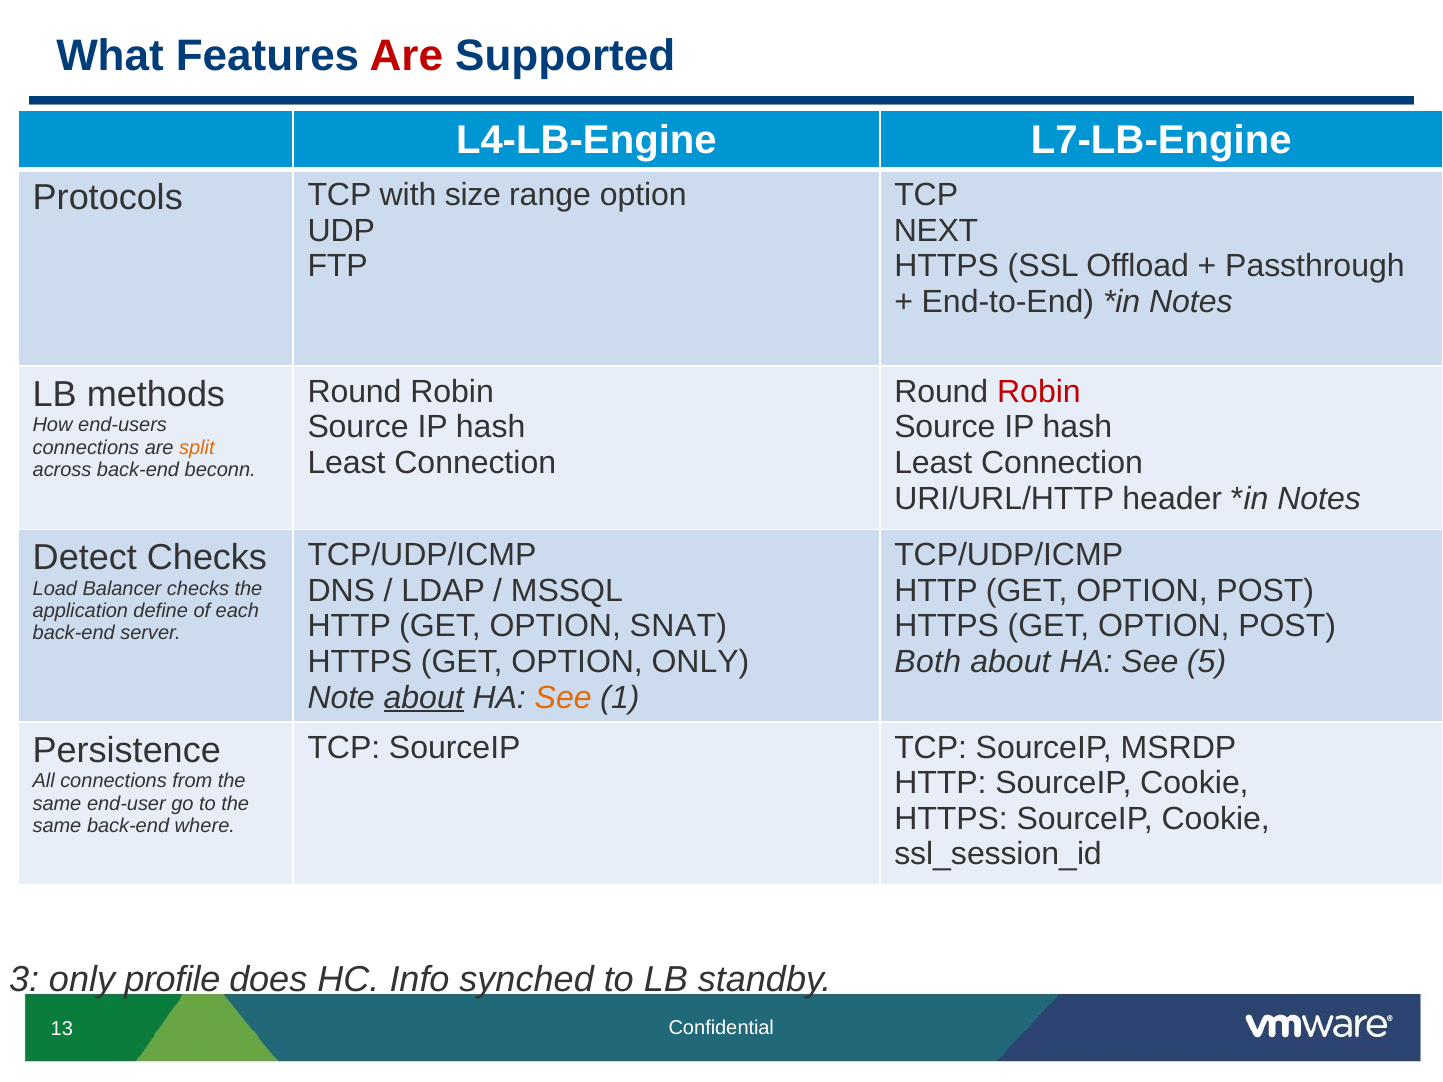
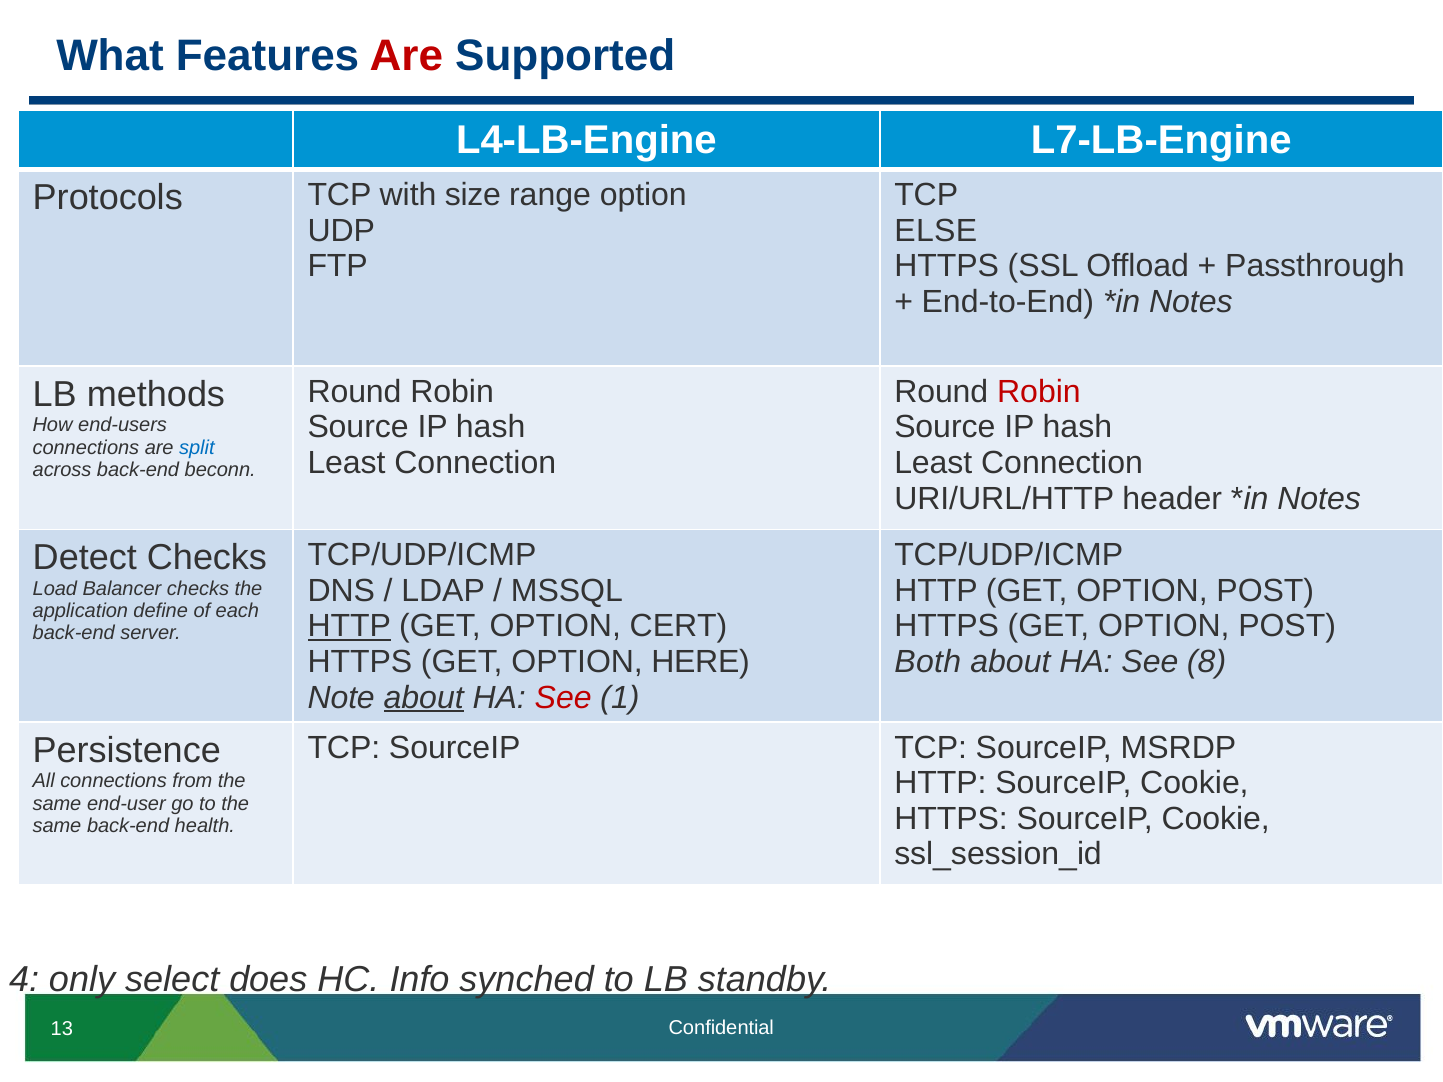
NEXT: NEXT -> ELSE (936, 231)
split colour: orange -> blue (197, 448)
HTTP underline: none -> present (349, 626)
SNAT: SNAT -> CERT (679, 626)
OPTION ONLY: ONLY -> HERE (701, 662)
5: 5 -> 8 (1207, 662)
See colour: orange -> red (563, 698)
where: where -> health (205, 826)
3: 3 -> 4 (24, 980)
profile: profile -> select (172, 980)
